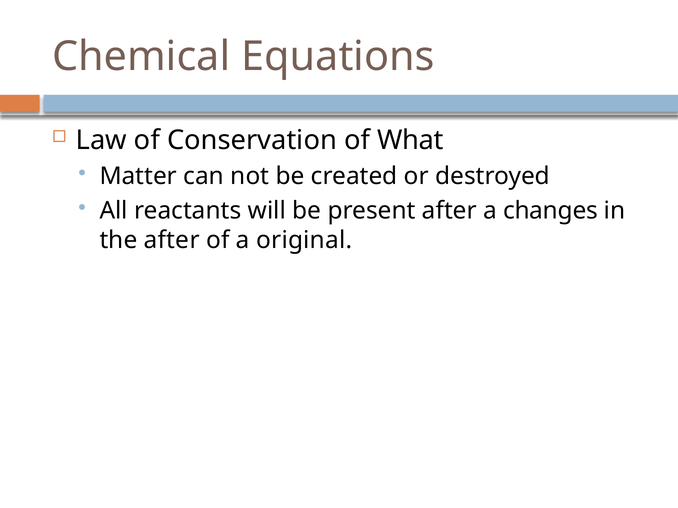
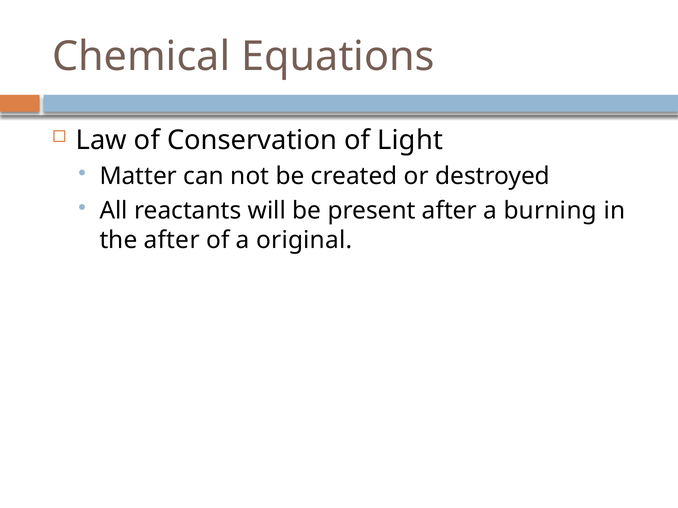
What: What -> Light (410, 140)
changes: changes -> burning (550, 211)
